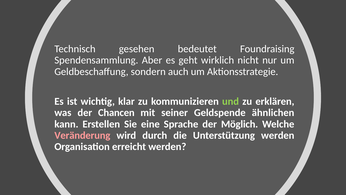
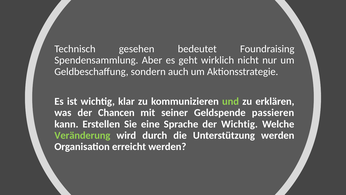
ähnlichen: ähnlichen -> passieren (273, 113)
der Möglich: Möglich -> Wichtig (239, 124)
Veränderung colour: pink -> light green (82, 135)
